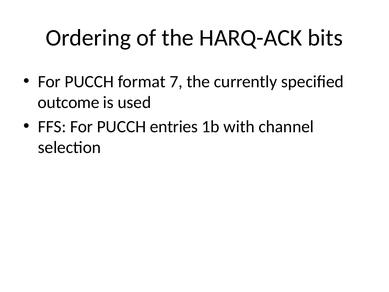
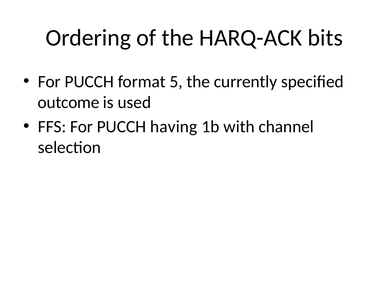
7: 7 -> 5 (176, 82)
entries: entries -> having (174, 127)
